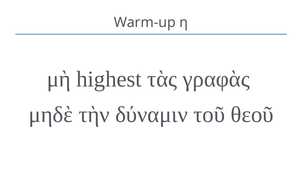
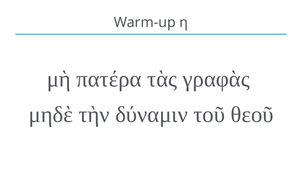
highest: highest -> πατέρα (109, 79)
